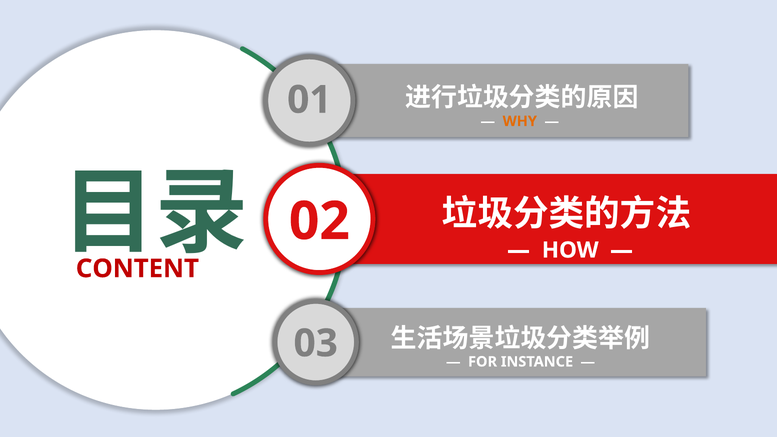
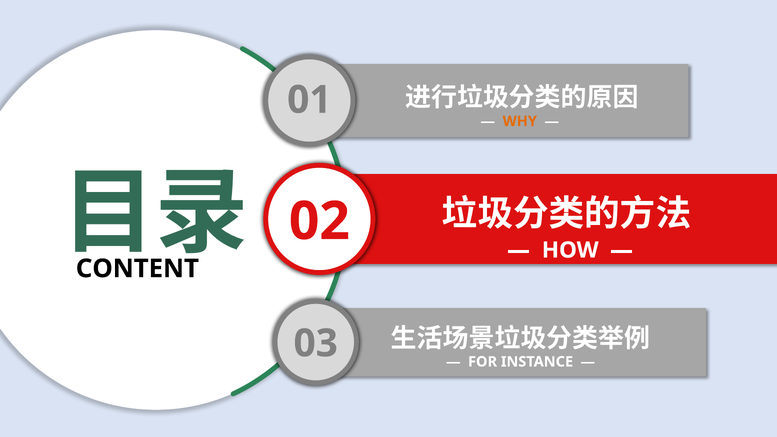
CONTENT colour: red -> black (137, 269)
